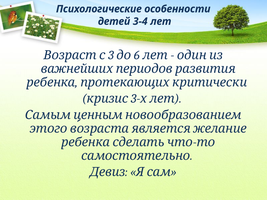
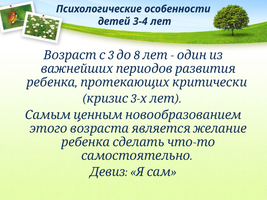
6: 6 -> 8 (137, 55)
